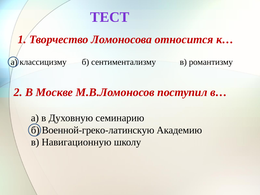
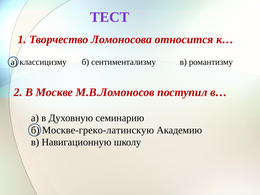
Военной-греко-латинскую: Военной-греко-латинскую -> Москве-греко-латинскую (98, 130)
